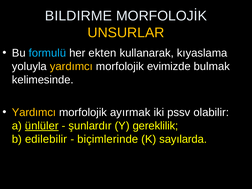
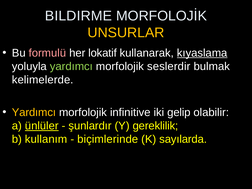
formulü colour: light blue -> pink (47, 53)
ekten: ekten -> lokatif (103, 53)
kıyaslama underline: none -> present (202, 53)
yardımcı colour: yellow -> light green (71, 66)
evimizde: evimizde -> seslerdir (169, 66)
kelimesinde: kelimesinde -> kelimelerde (43, 80)
ayırmak: ayırmak -> infinitive (130, 112)
pssv: pssv -> gelip (179, 112)
edilebilir: edilebilir -> kullanım (46, 139)
